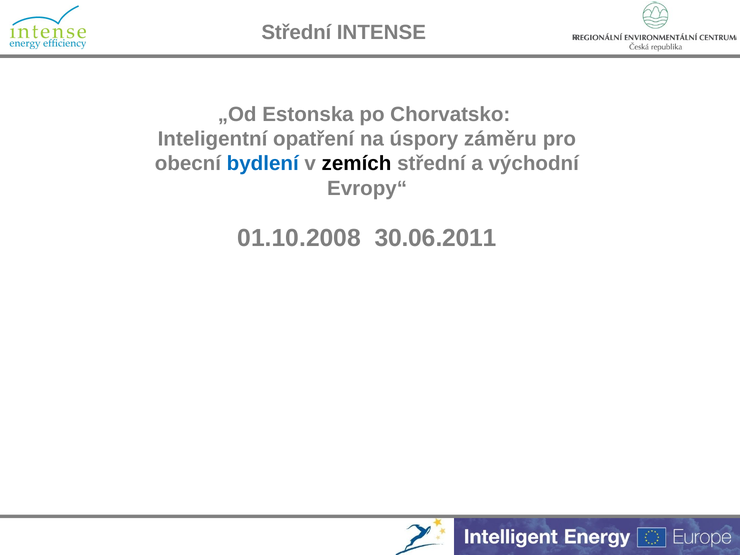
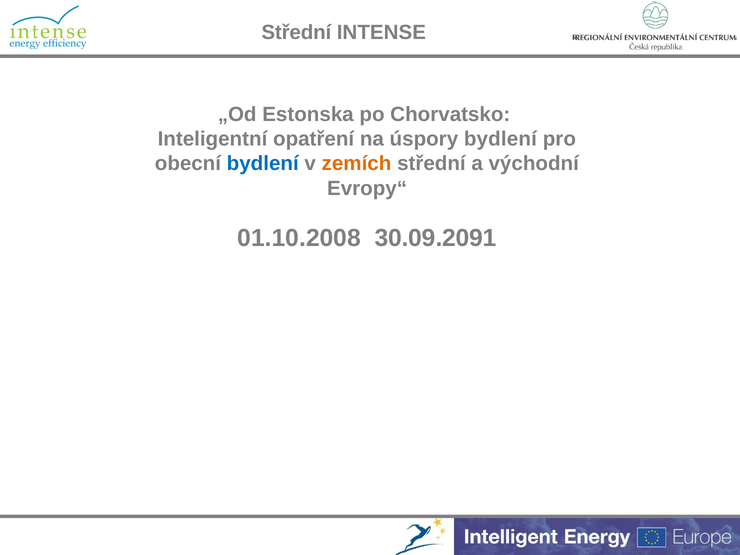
úspory záměru: záměru -> bydlení (500, 139)
zemích colour: black -> orange (356, 164)
30.06.2011: 30.06.2011 -> 30.09.2091 (436, 238)
